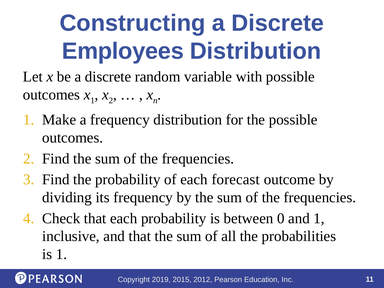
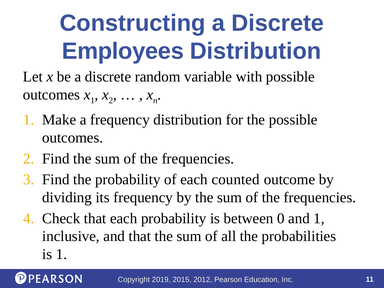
forecast: forecast -> counted (236, 180)
